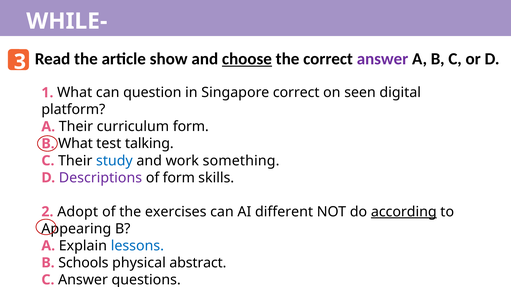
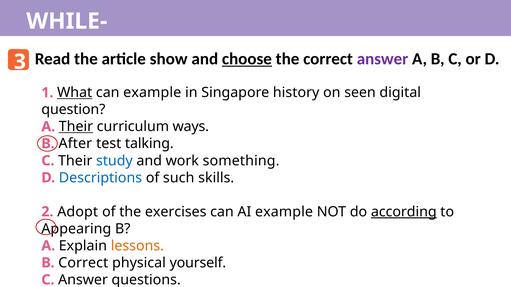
What underline: none -> present (75, 93)
can question: question -> example (152, 93)
Singapore correct: correct -> history (296, 93)
platform: platform -> question (73, 110)
Their underline: none -> present (76, 127)
curriculum form: form -> ways (191, 127)
B What: What -> After (75, 144)
Descriptions colour: purple -> blue (100, 178)
of form: form -> such (179, 178)
AI different: different -> example (284, 212)
lessons colour: blue -> orange (137, 246)
B Schools: Schools -> Correct (83, 263)
abstract: abstract -> yourself (198, 263)
